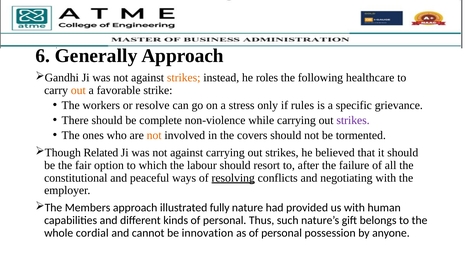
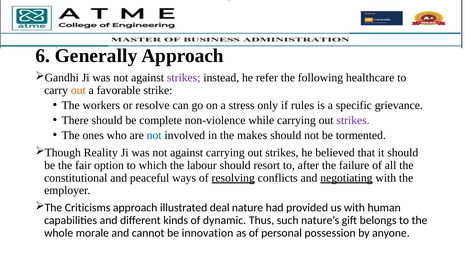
strikes colour: orange -> purple (184, 78)
roles: roles -> refer (267, 78)
not colour: orange -> blue (154, 135)
covers: covers -> makes (252, 135)
Related: Related -> Reality (101, 152)
negotiating underline: none -> present (346, 178)
Members: Members -> Criticisms (88, 207)
fully: fully -> deal (220, 207)
kinds of personal: personal -> dynamic (225, 220)
cordial: cordial -> morale (92, 233)
